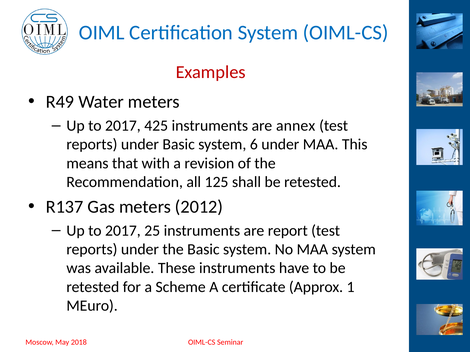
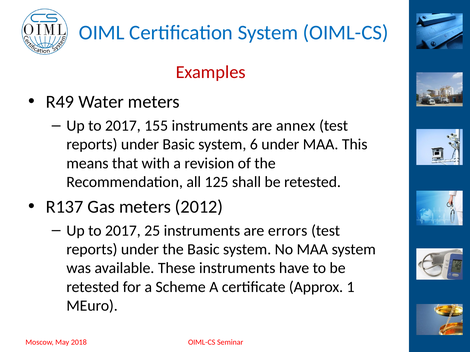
425: 425 -> 155 (156, 126)
report: report -> errors (288, 231)
